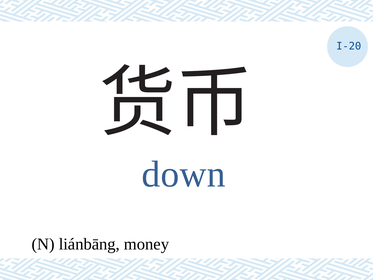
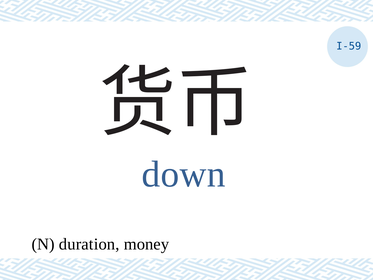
I-20: I-20 -> I-59 (349, 46)
liánbāng: liánbāng -> duration (89, 244)
